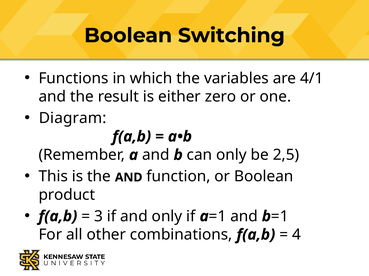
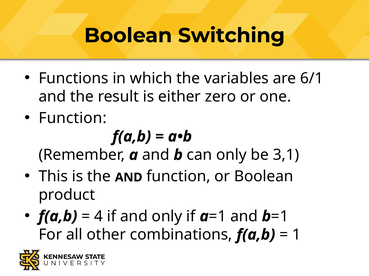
4/1: 4/1 -> 6/1 (312, 78)
Diagram: Diagram -> Function (73, 118)
2,5: 2,5 -> 3,1 (286, 155)
3: 3 -> 4 (99, 217)
4: 4 -> 1 (296, 235)
